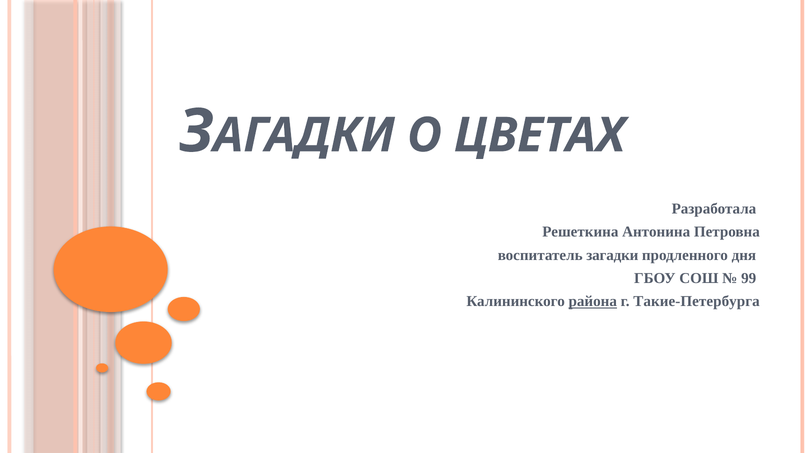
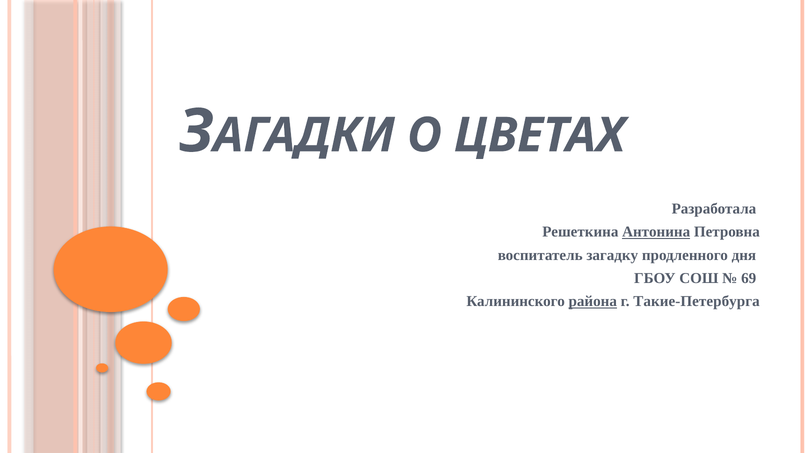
Антонина underline: none -> present (656, 232)
загадки: загадки -> загадку (612, 255)
99: 99 -> 69 (749, 278)
